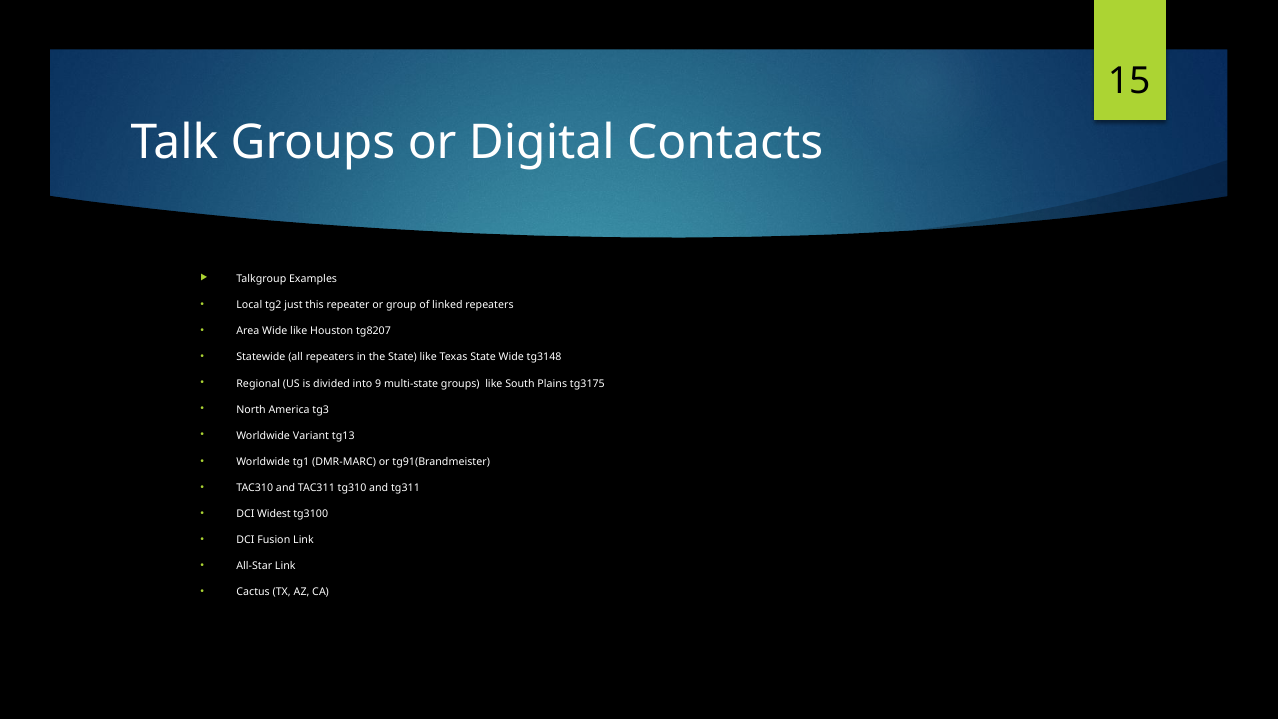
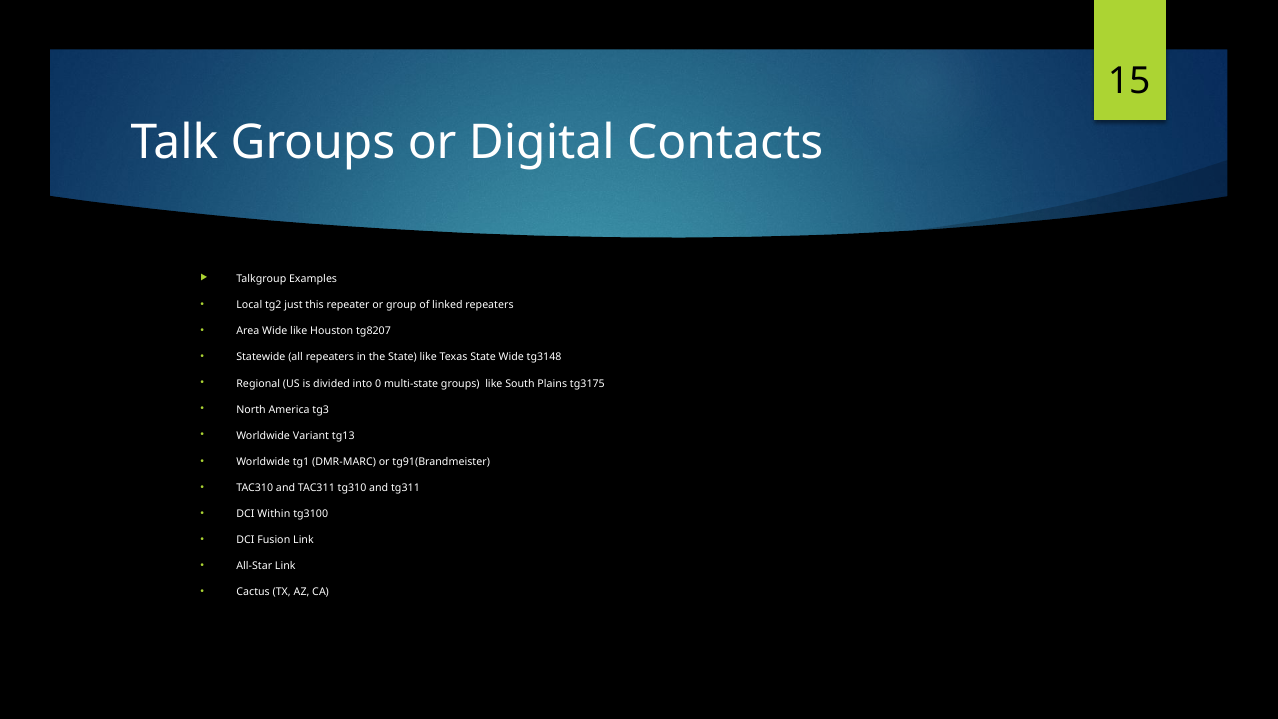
9: 9 -> 0 (378, 383)
Widest: Widest -> Within (274, 514)
